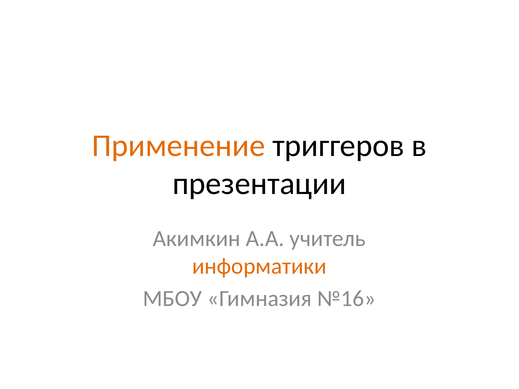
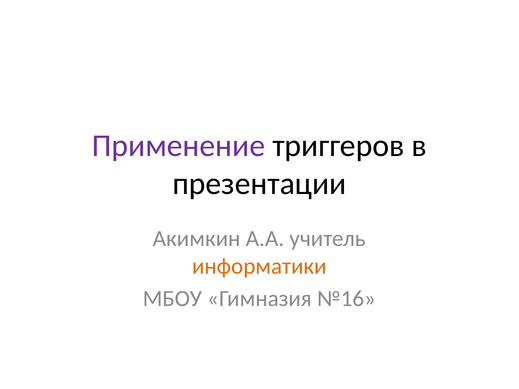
Применение colour: orange -> purple (179, 146)
